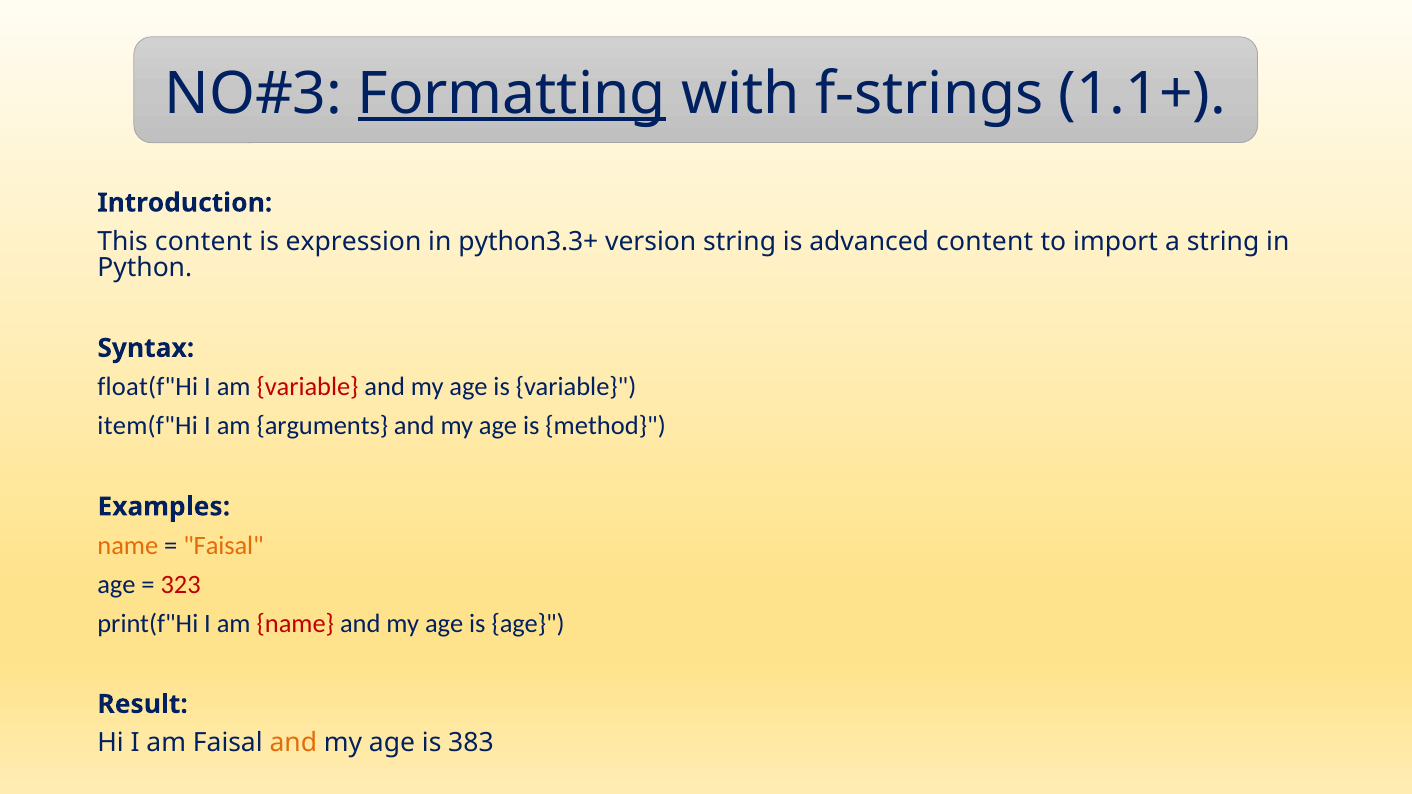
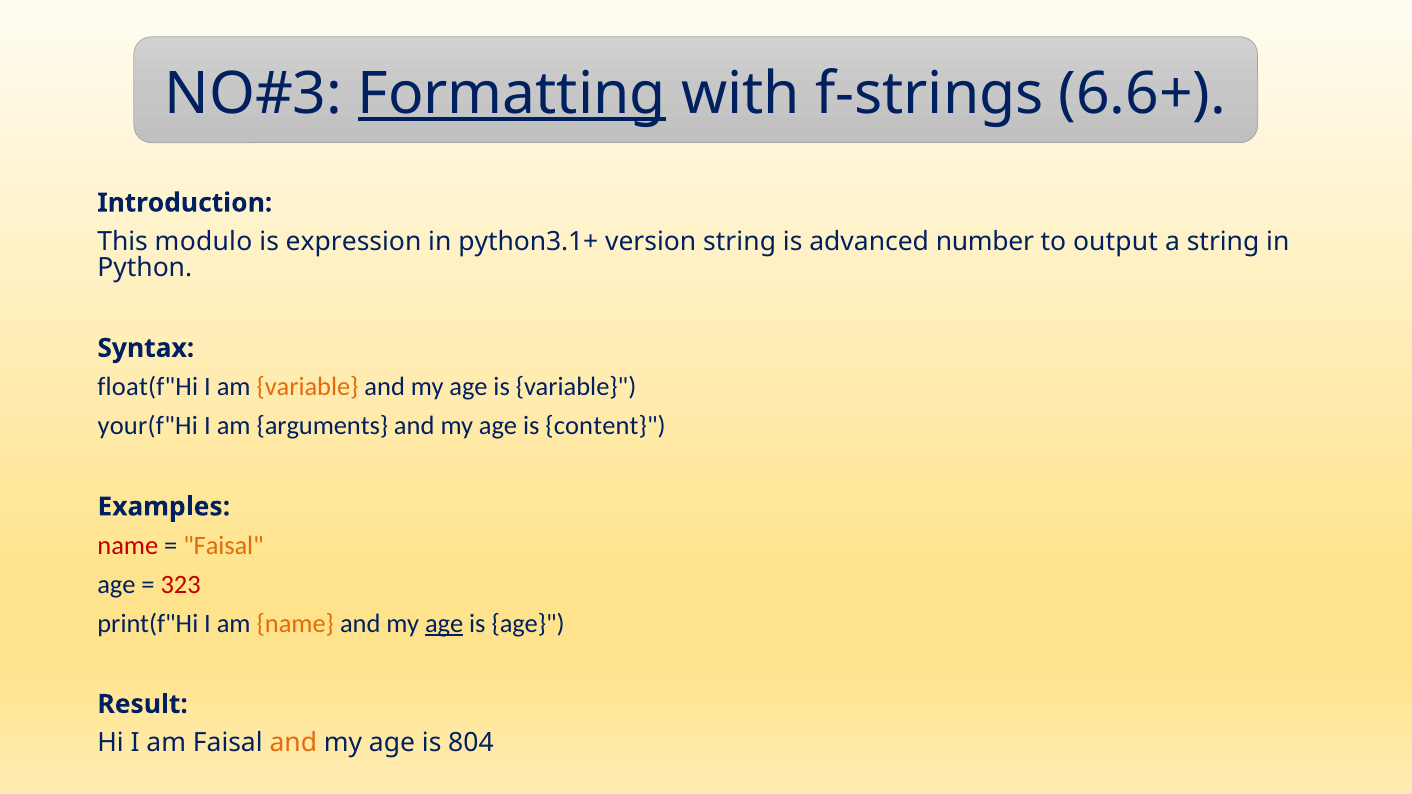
1.1+: 1.1+ -> 6.6+ (1143, 94)
This content: content -> modulo (204, 242)
python3.3+: python3.3+ -> python3.1+ (528, 242)
advanced content: content -> number (985, 242)
import: import -> output (1116, 242)
variable colour: red -> orange (308, 387)
item(f"Hi: item(f"Hi -> your(f"Hi (148, 426)
method: method -> content (606, 426)
name colour: orange -> red (128, 546)
name colour: red -> orange (295, 624)
age underline: none -> present (444, 624)
383: 383 -> 804 (471, 743)
